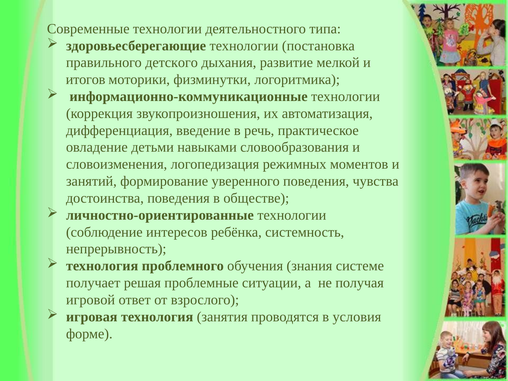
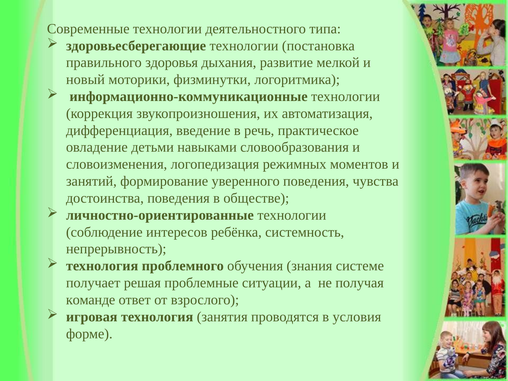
детского: детского -> здоровья (172, 63)
итогов: итогов -> новый (85, 80)
игровой: игровой -> команде (91, 300)
